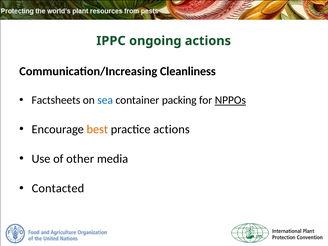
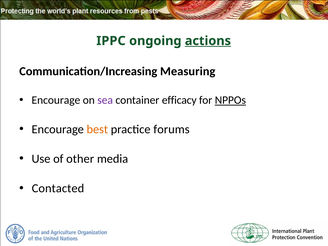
actions underline: none -> present (208, 41)
Cleanliness: Cleanliness -> Measuring (188, 71)
Factsheets: Factsheets -> Encourage (56, 100)
sea colour: blue -> purple (105, 100)
packing: packing -> efficacy (179, 100)
practice actions: actions -> forums (171, 129)
